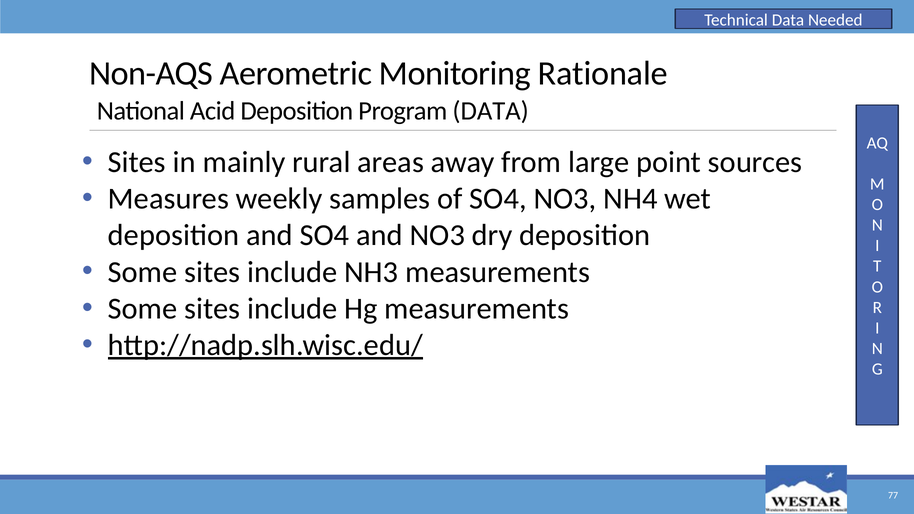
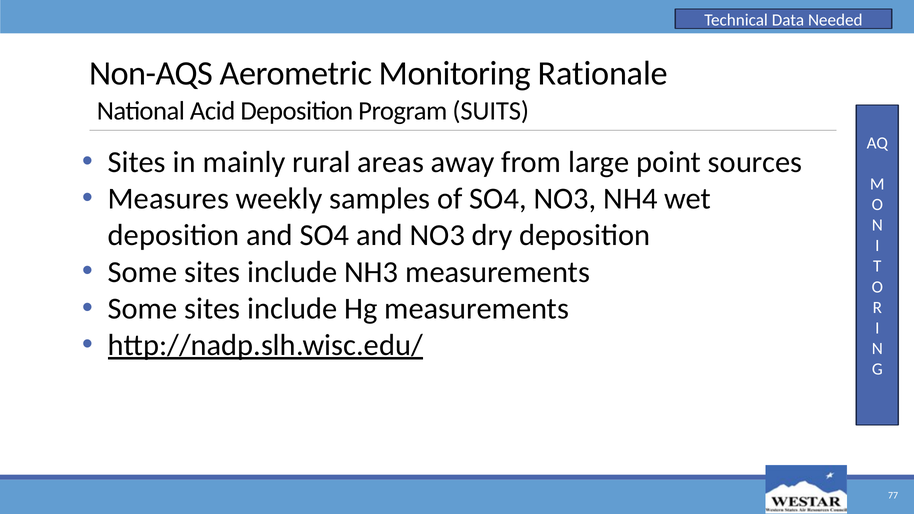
Program DATA: DATA -> SUITS (491, 111)
